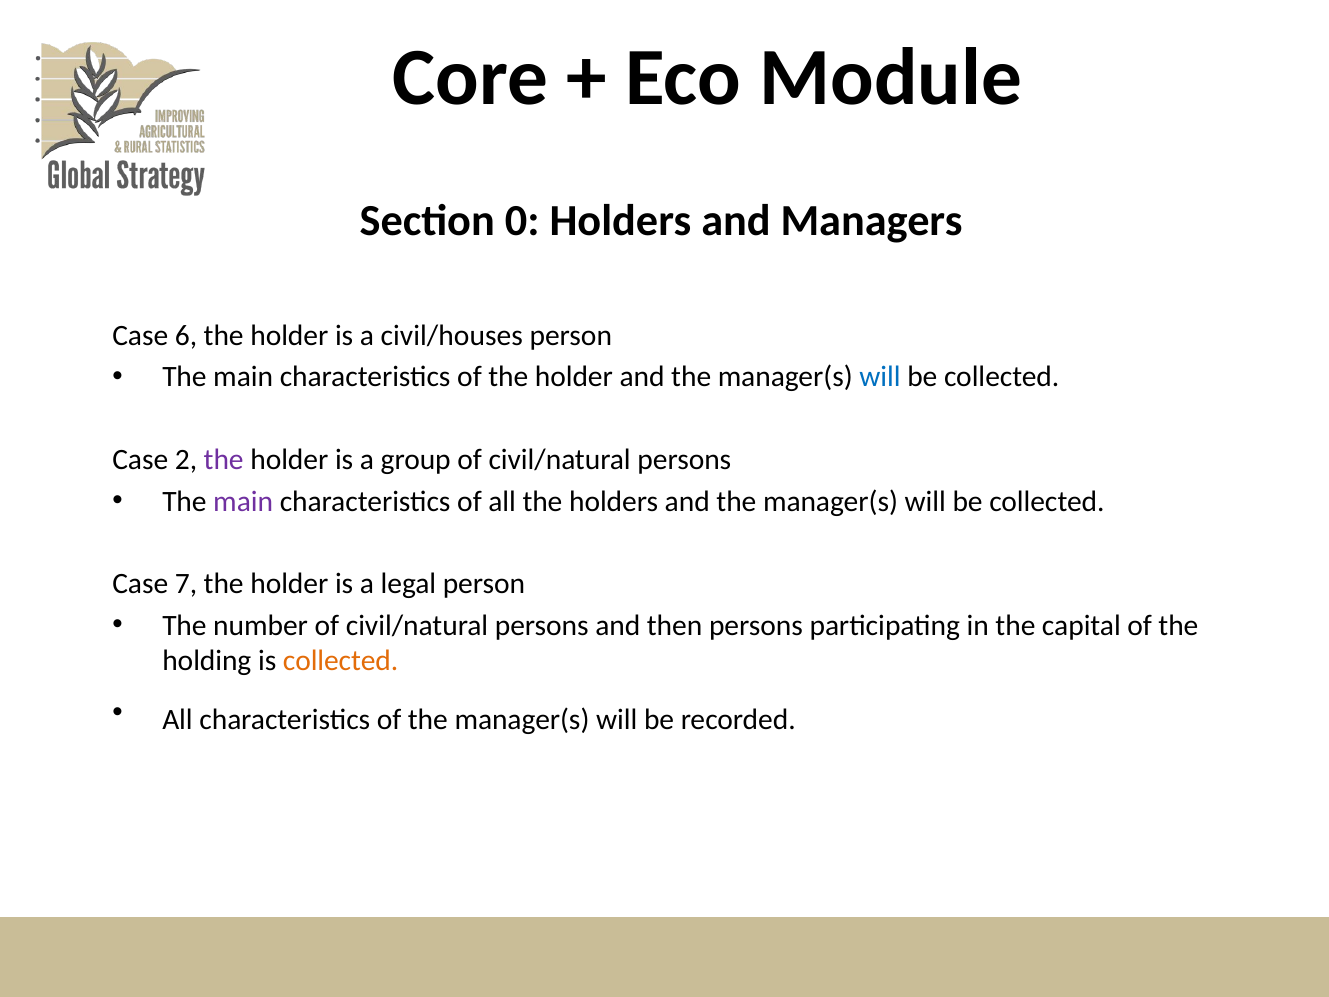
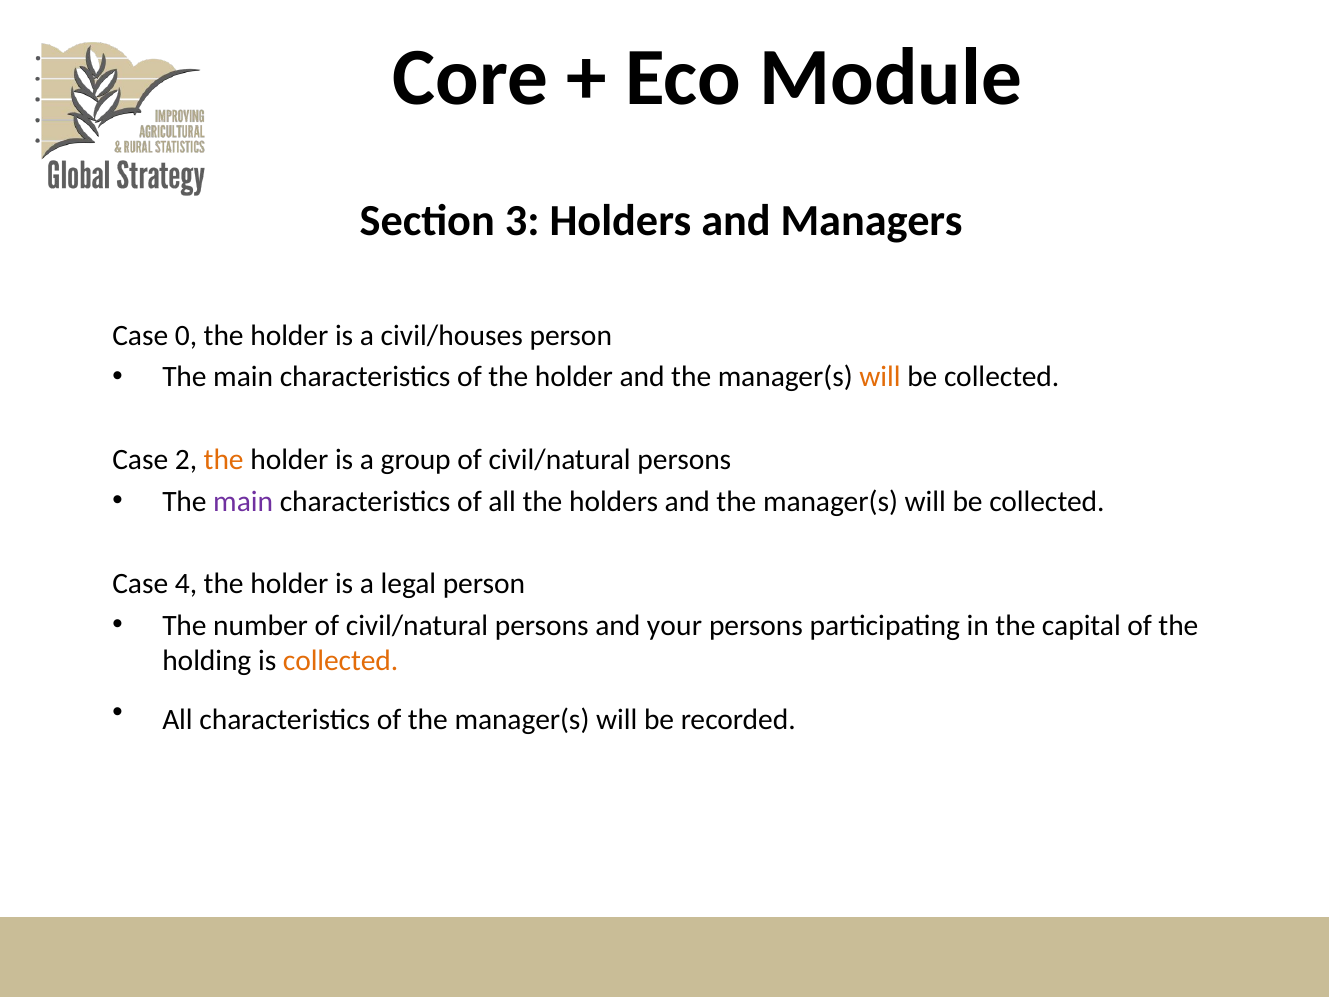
0: 0 -> 3 (522, 221)
6: 6 -> 0 (186, 336)
will colour: blue -> orange (880, 377)
the colour: purple -> orange (224, 460)
7: 7 -> 4 (186, 584)
then: then -> your (674, 625)
